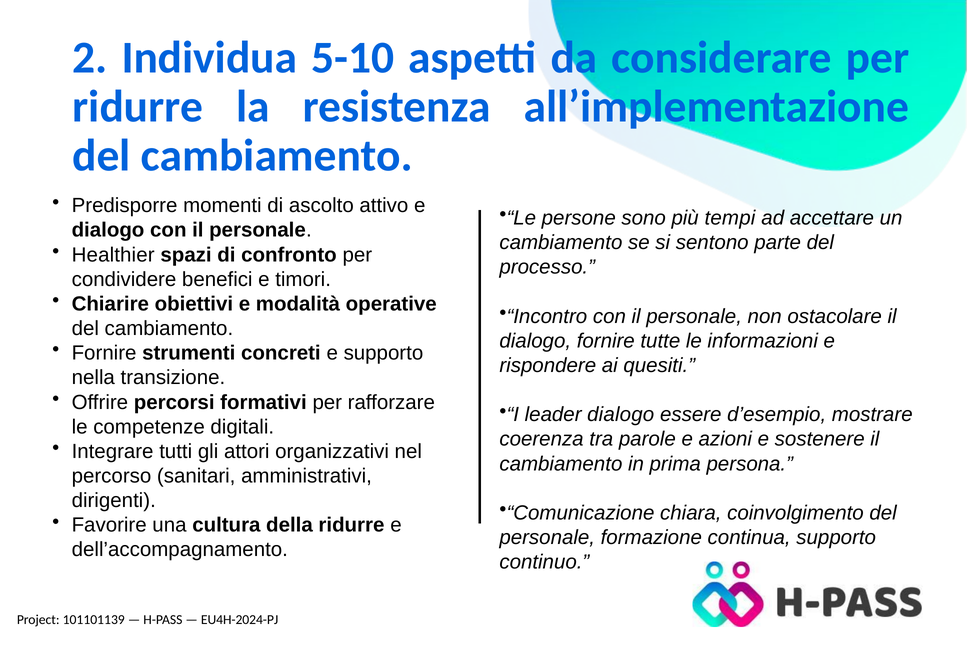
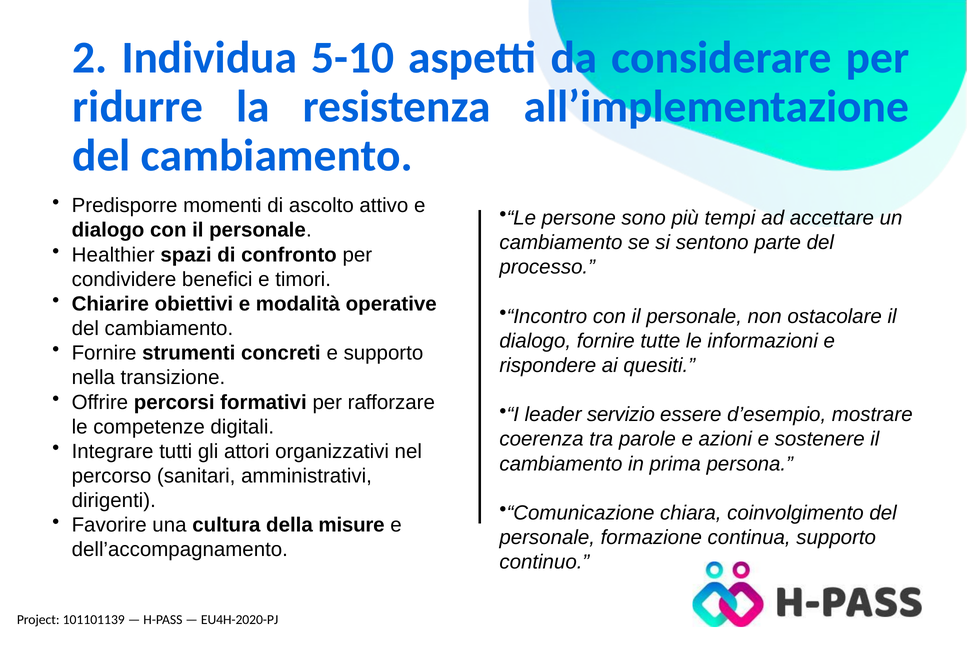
leader dialogo: dialogo -> servizio (621, 415)
della ridurre: ridurre -> misure (352, 525)
EU4H-2024-PJ: EU4H-2024-PJ -> EU4H-2020-PJ (240, 620)
